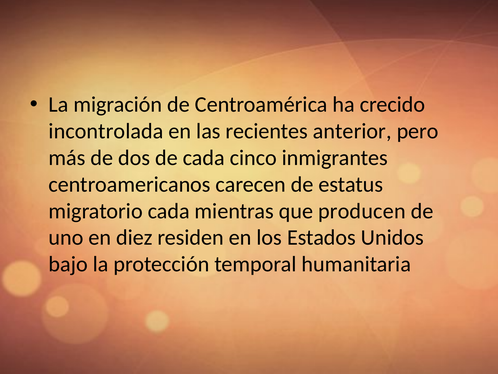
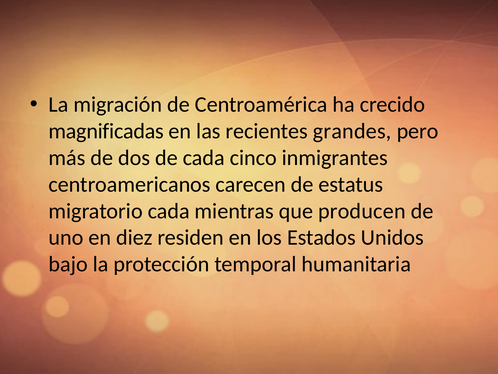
incontrolada: incontrolada -> magnificadas (106, 131)
anterior: anterior -> grandes (352, 131)
